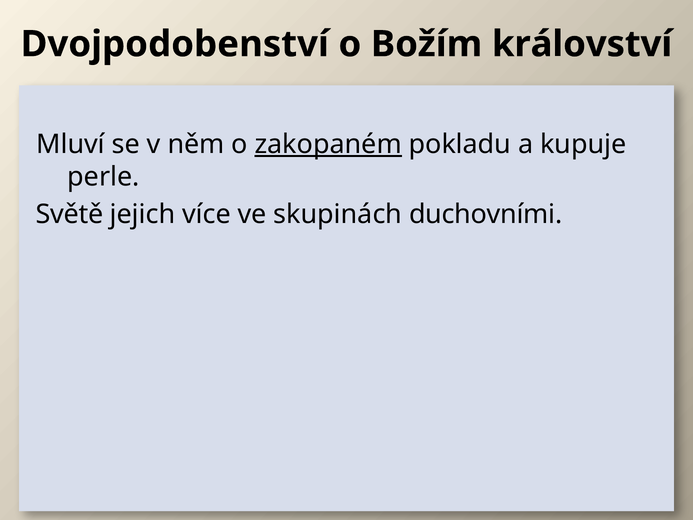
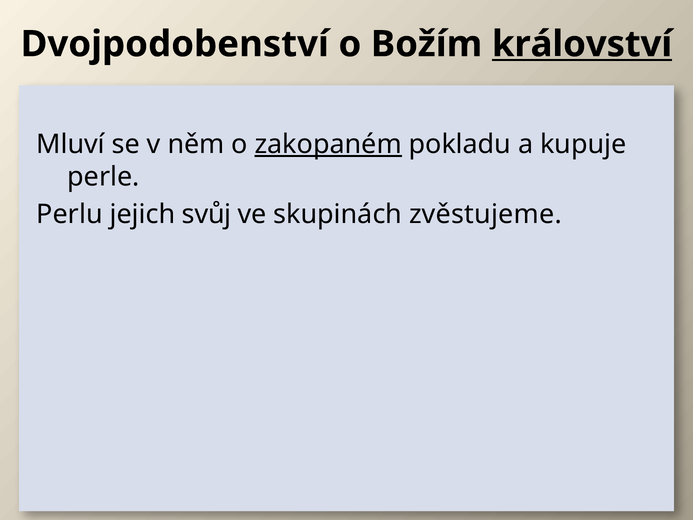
království underline: none -> present (582, 44)
Světě: Světě -> Perlu (70, 214)
více: více -> svůj (207, 214)
duchovními: duchovními -> zvěstujeme (485, 214)
